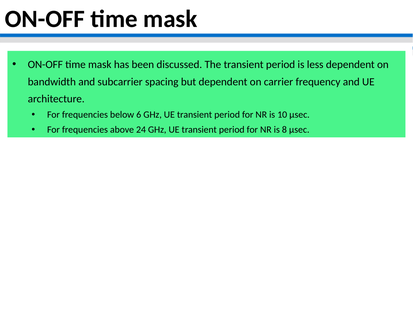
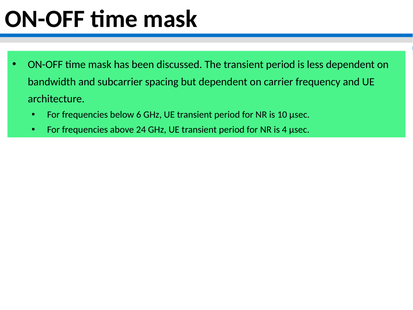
8: 8 -> 4 (284, 130)
